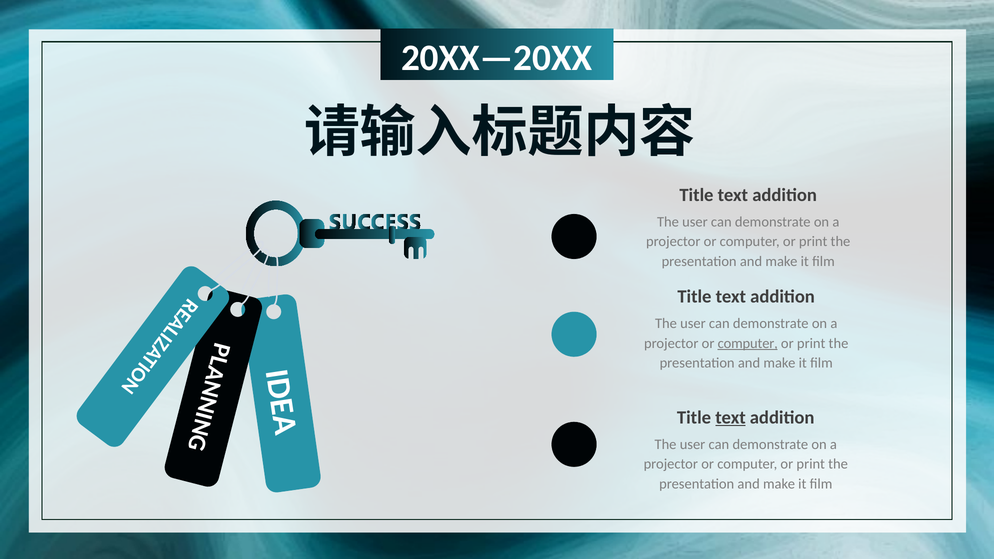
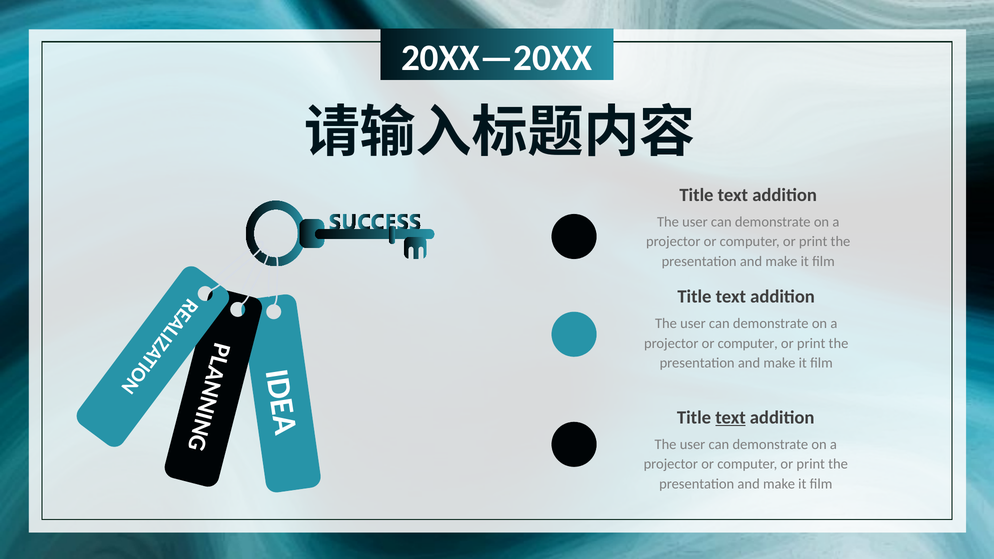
computer underline: present -> none (748, 343)
